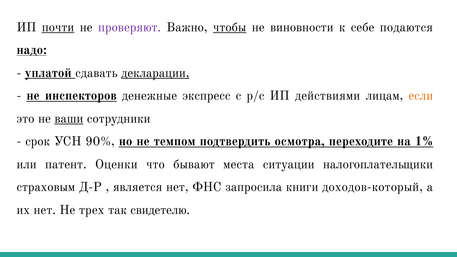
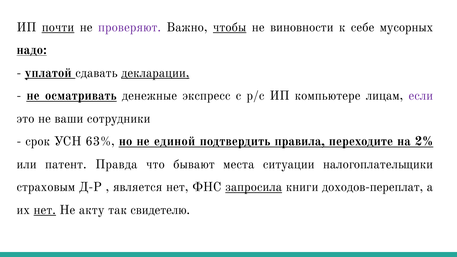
подаются: подаются -> мусорных (406, 27)
инспекторов: инспекторов -> осматривать (81, 96)
действиями: действиями -> компьютере (328, 96)
если colour: orange -> purple (421, 96)
ваши underline: present -> none (69, 119)
90%: 90% -> 63% (100, 141)
темпом: темпом -> единой (175, 141)
осмотра: осмотра -> правила (300, 141)
1%: 1% -> 2% (424, 141)
Оценки: Оценки -> Правда (116, 164)
запросила underline: none -> present (254, 187)
доходов-который: доходов-который -> доходов-переплат (373, 187)
нет underline: none -> present (45, 210)
трех: трех -> акту (92, 210)
